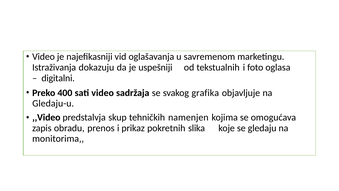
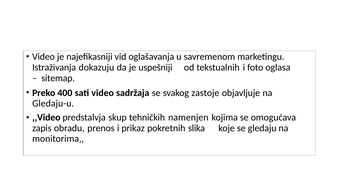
digitalni: digitalni -> sitemap (58, 78)
grafika: grafika -> zastoje (205, 93)
